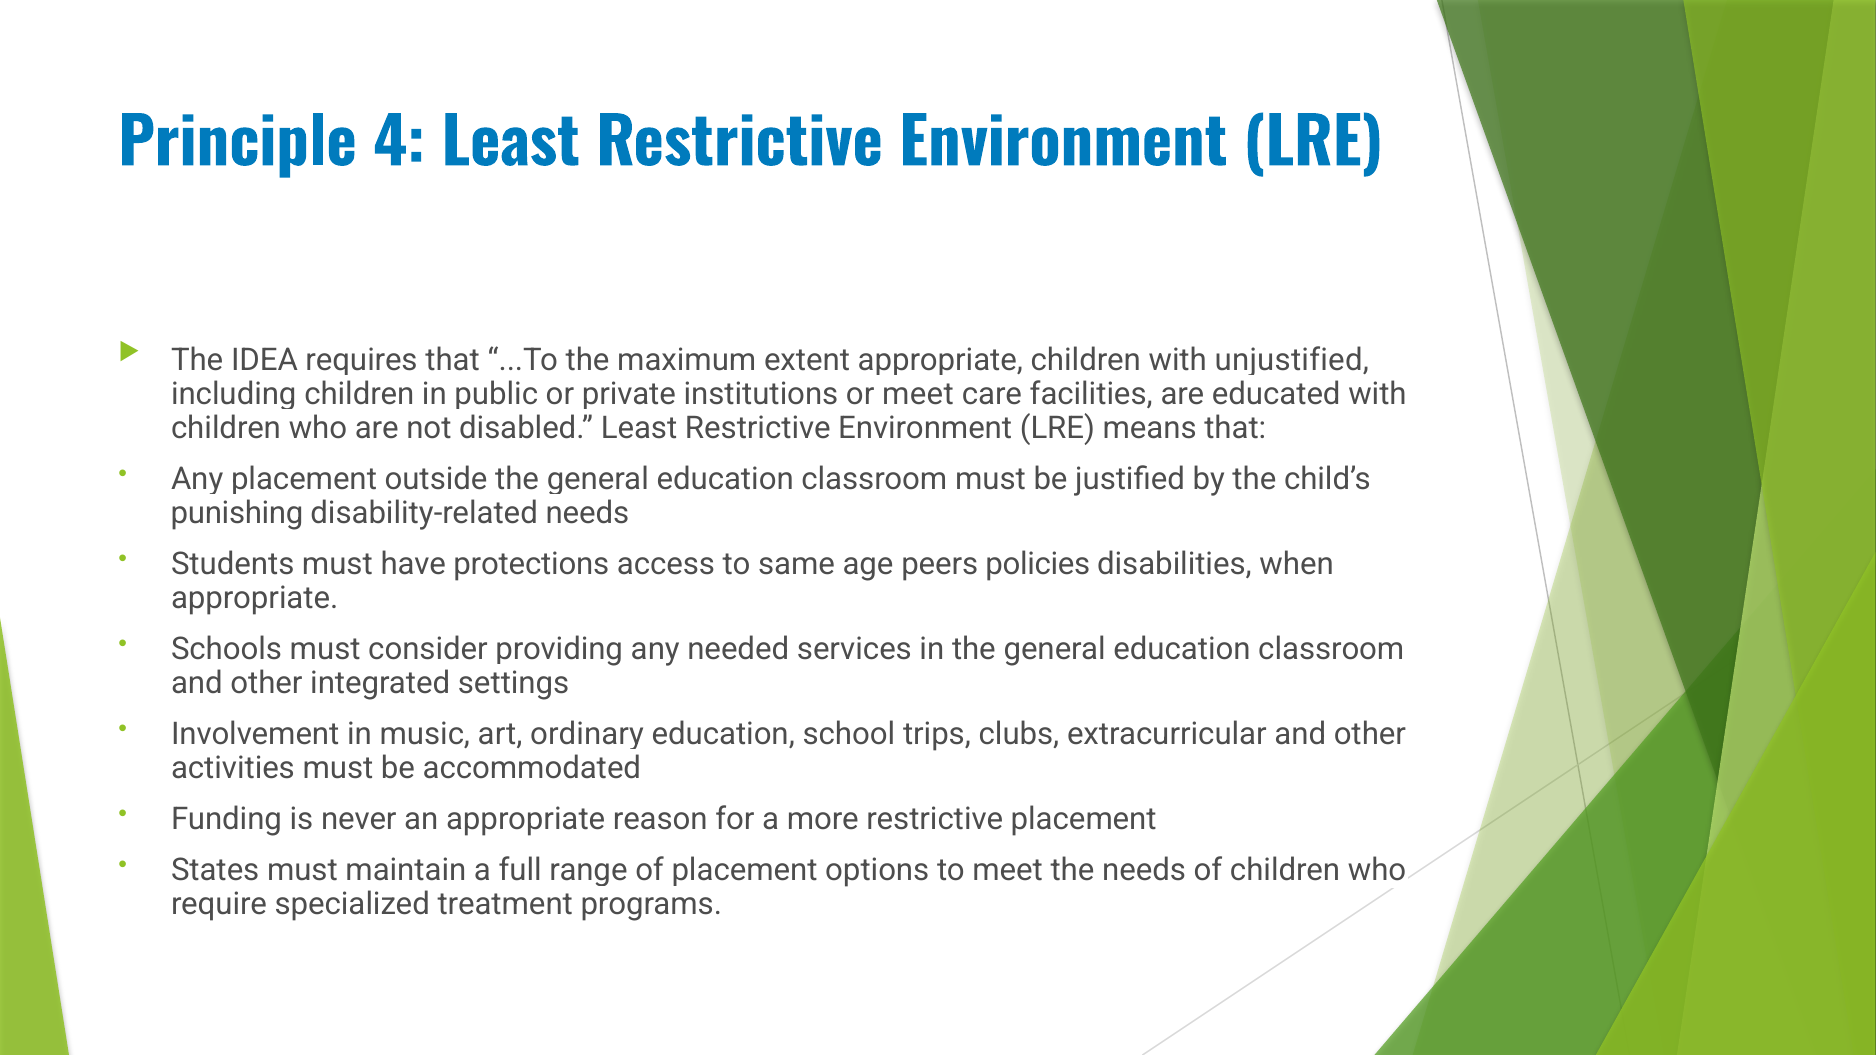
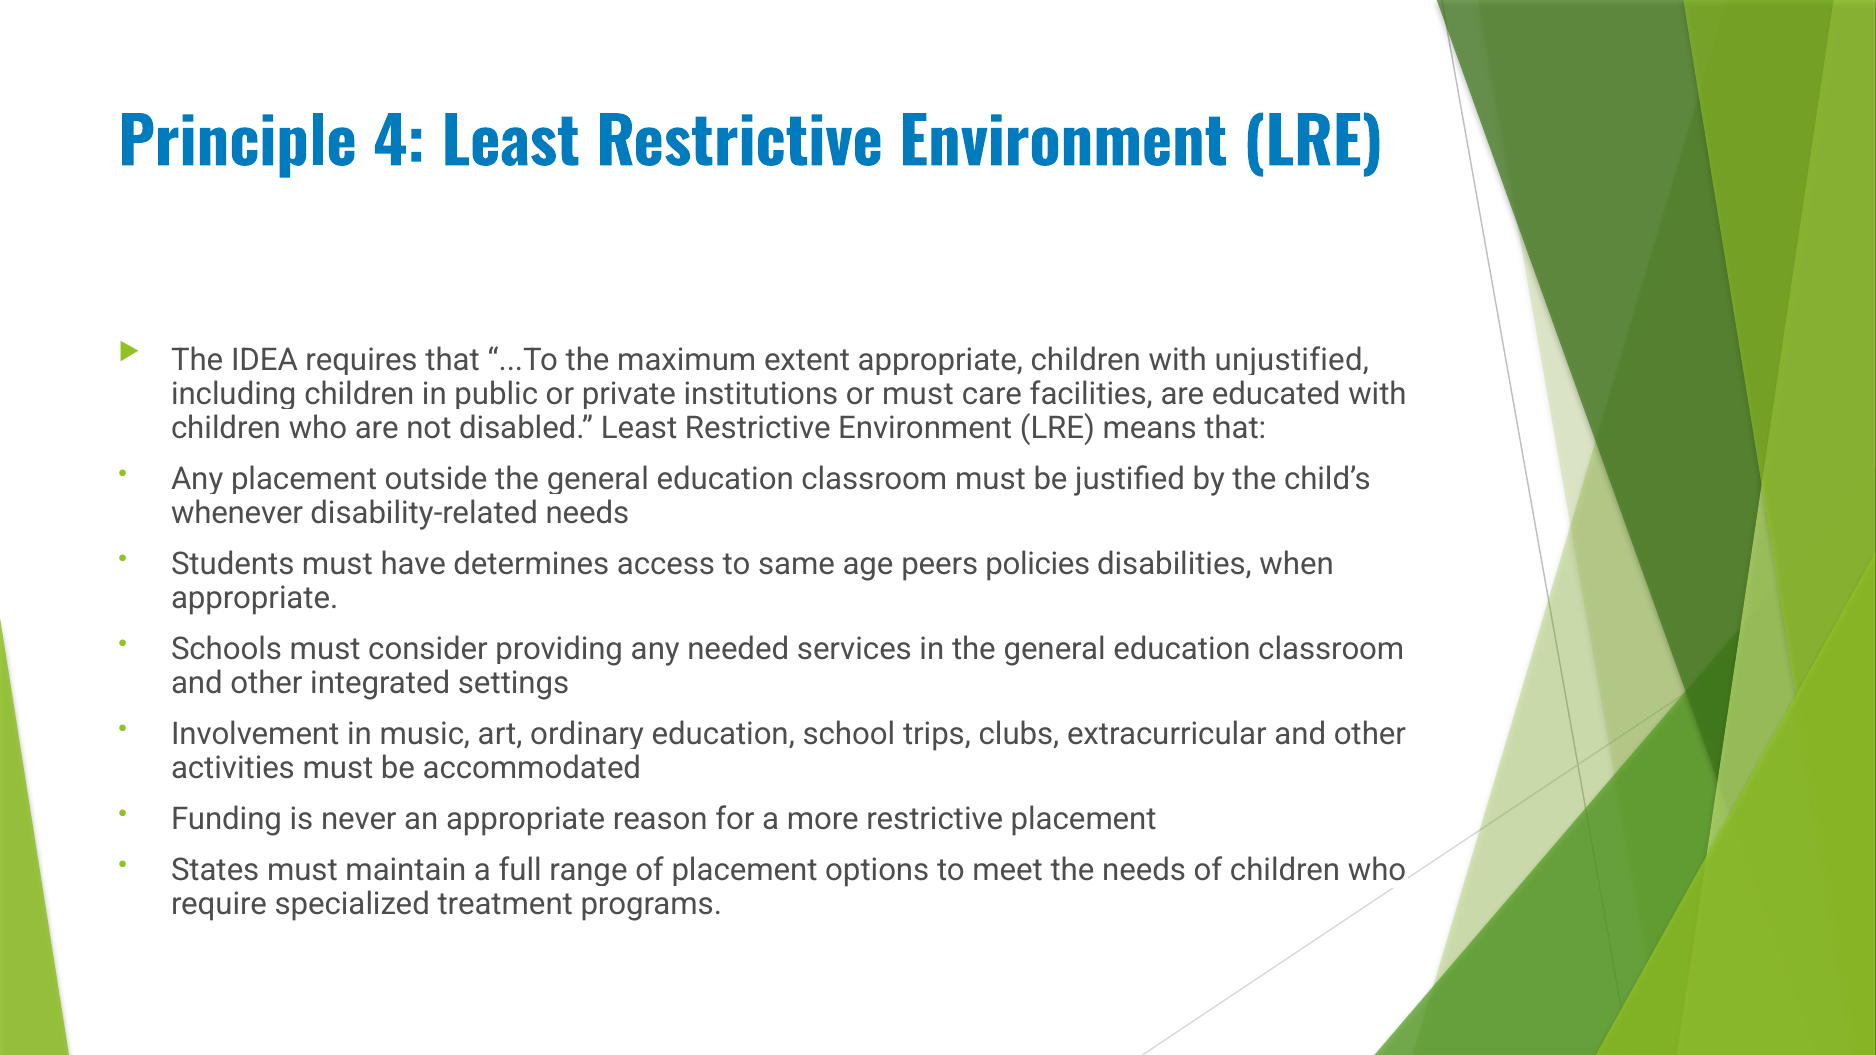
or meet: meet -> must (918, 394)
punishing: punishing -> whenever (237, 513)
protections: protections -> determines (531, 564)
